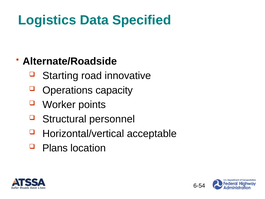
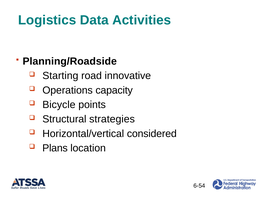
Specified: Specified -> Activities (142, 20)
Alternate/Roadside: Alternate/Roadside -> Planning/Roadside (70, 61)
Worker: Worker -> Bicycle (59, 105)
personnel: personnel -> strategies (112, 119)
acceptable: acceptable -> considered (152, 133)
